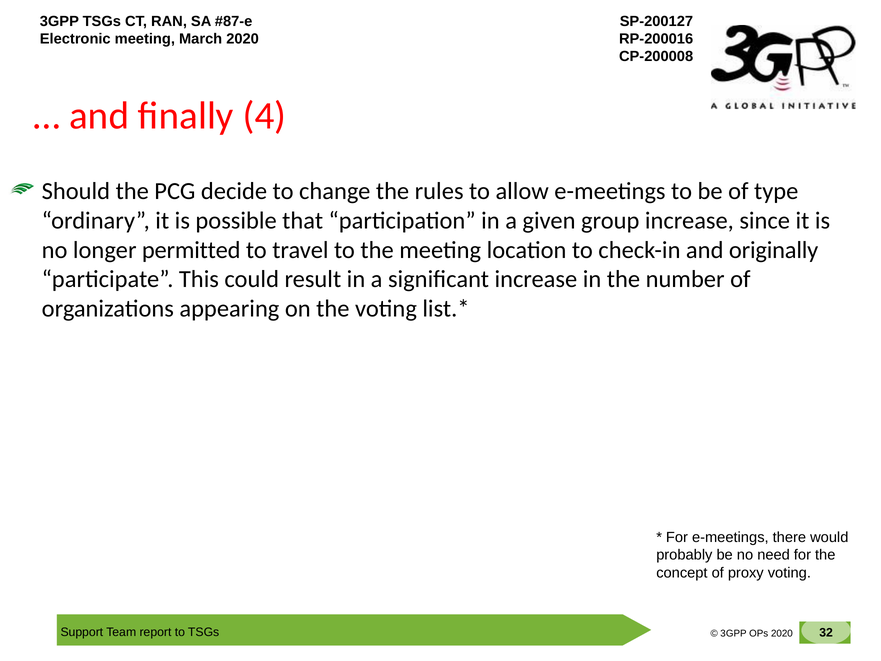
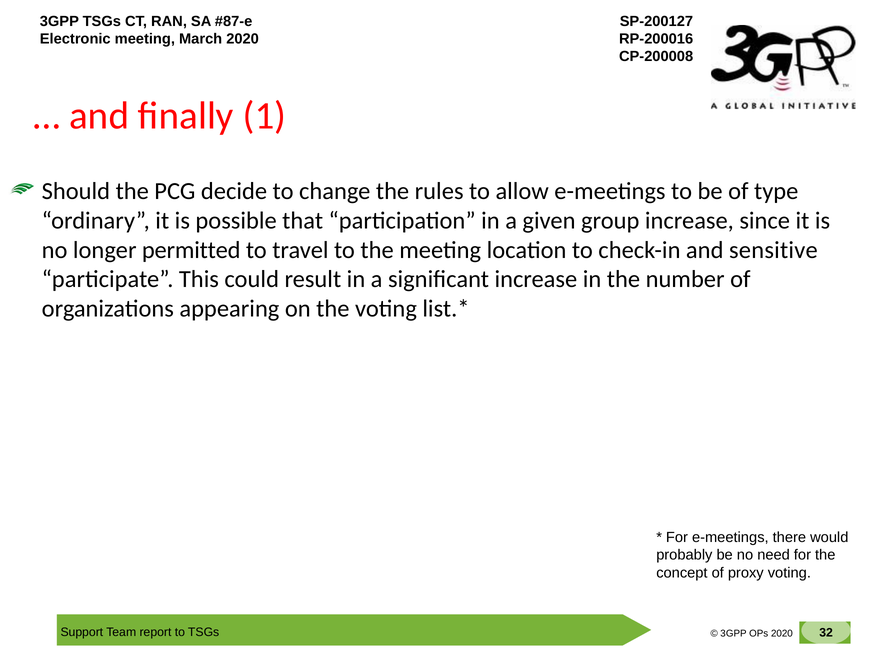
4: 4 -> 1 (264, 116)
originally: originally -> sensitive (773, 250)
